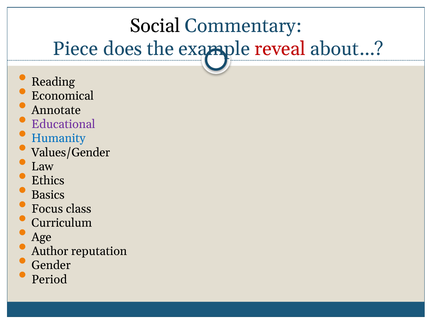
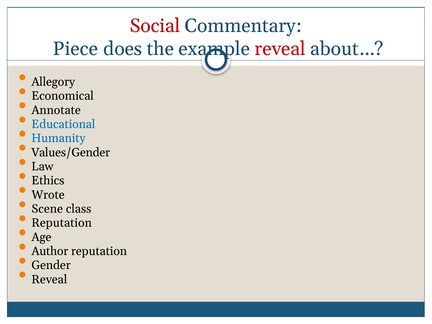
Social colour: black -> red (155, 26)
Reading: Reading -> Allegory (53, 82)
Educational colour: purple -> blue (63, 124)
Basics: Basics -> Wrote (48, 195)
Focus: Focus -> Scene (47, 209)
Curriculum: Curriculum -> Reputation (62, 223)
Period: Period -> Reveal (49, 279)
